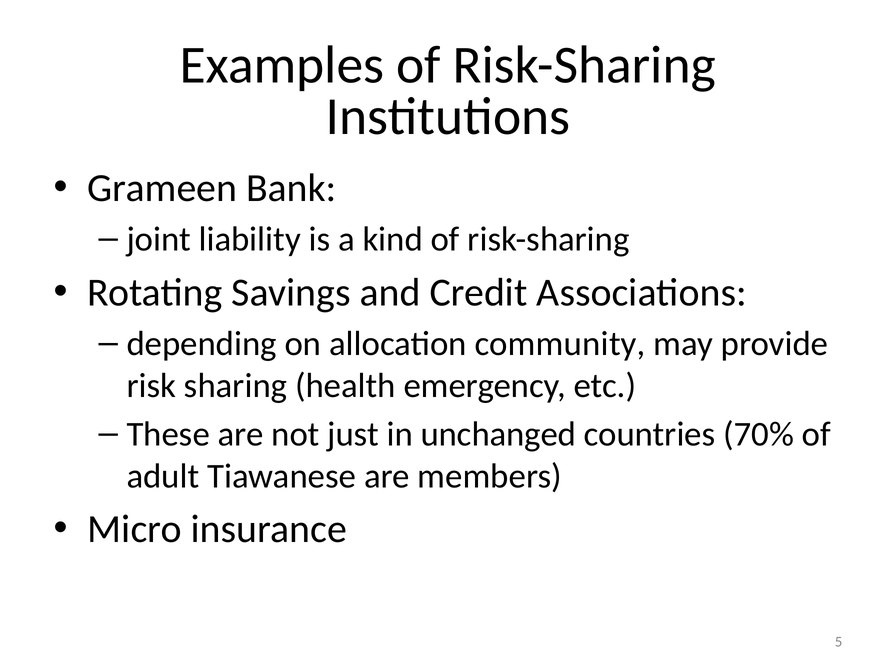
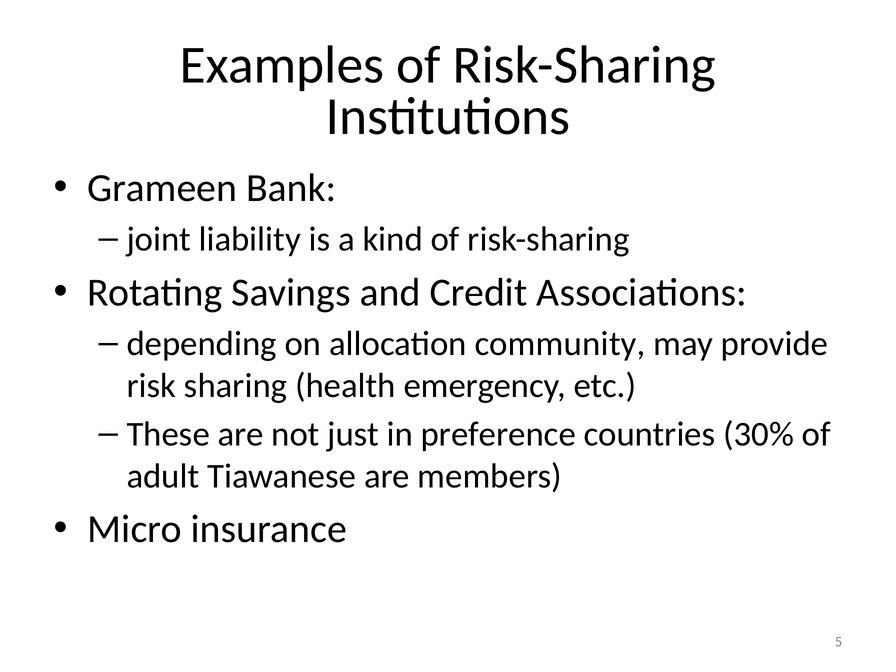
unchanged: unchanged -> preference (498, 434)
70%: 70% -> 30% (759, 434)
